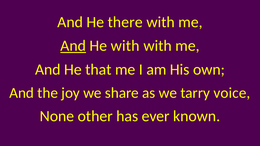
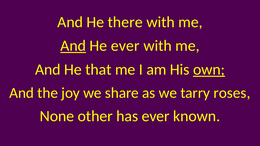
He with: with -> ever (125, 46)
own underline: none -> present (209, 70)
voice: voice -> roses (232, 93)
